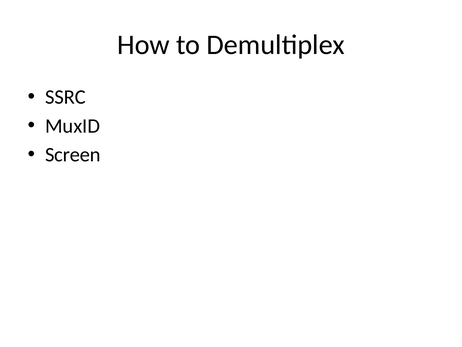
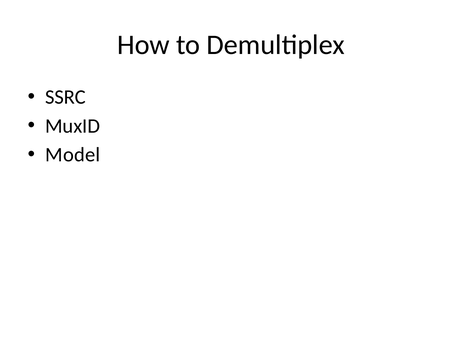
Screen: Screen -> Model (73, 154)
